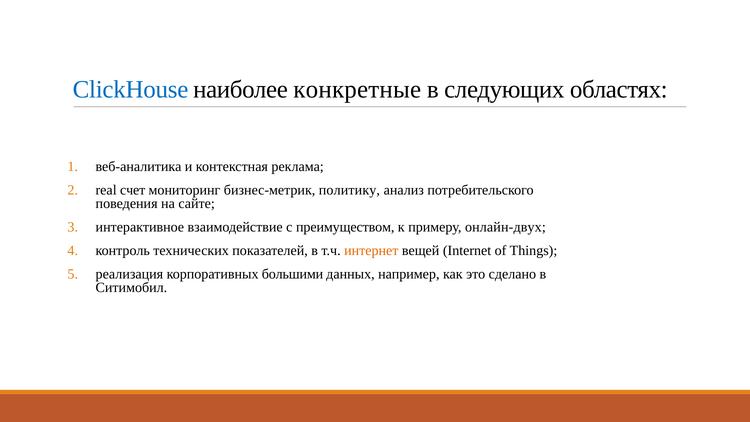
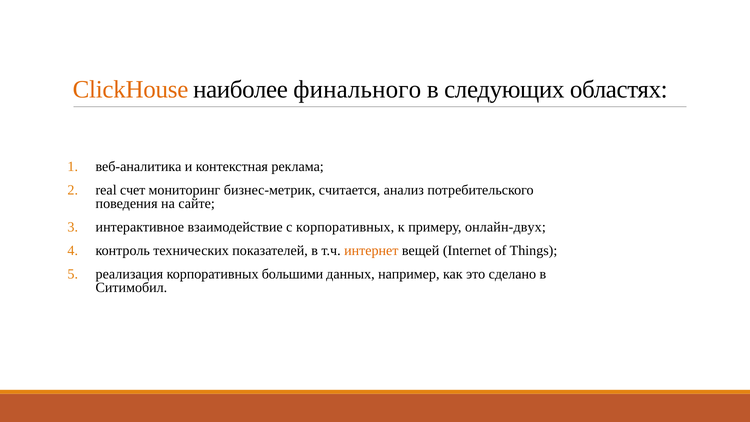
ClickHouse colour: blue -> orange (131, 89)
конкретные: конкретные -> финального (357, 89)
политику: политику -> считается (350, 190)
с преимуществом: преимуществом -> корпоративных (345, 227)
